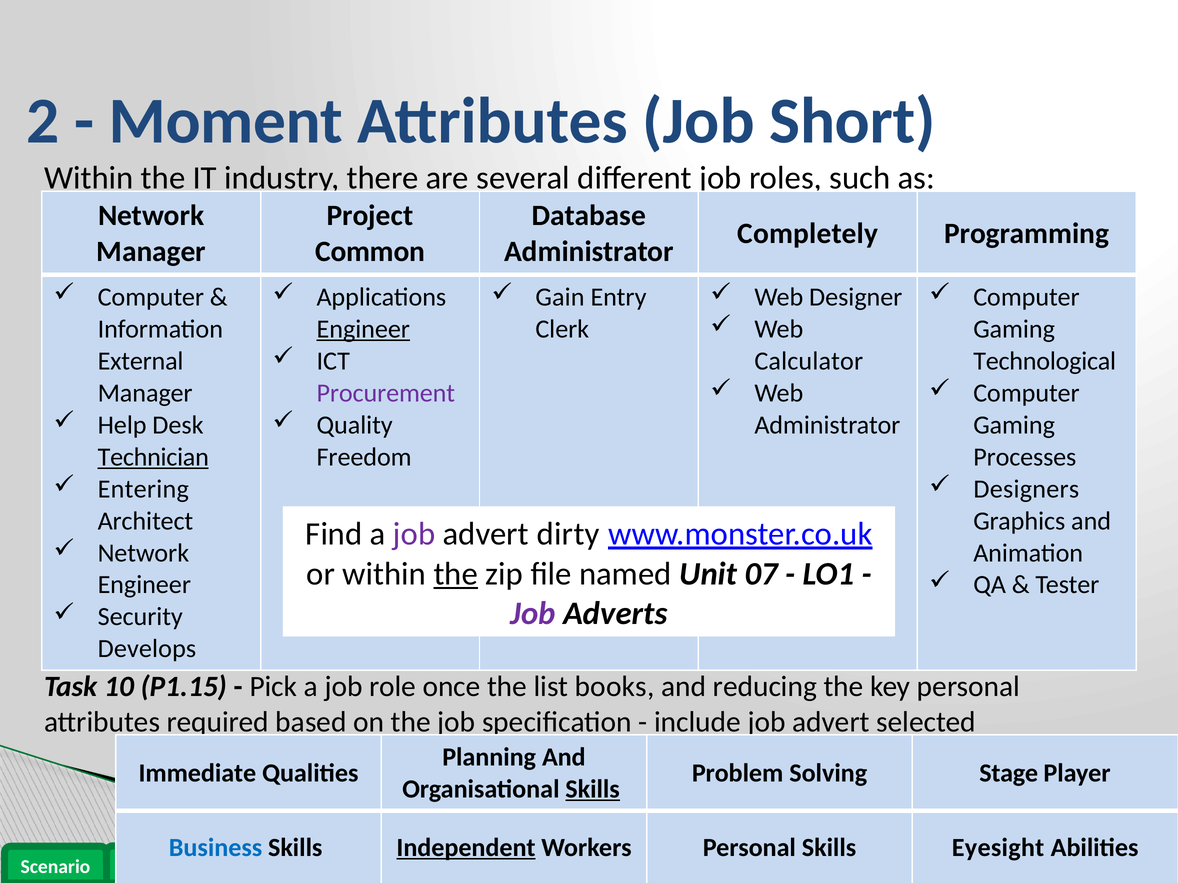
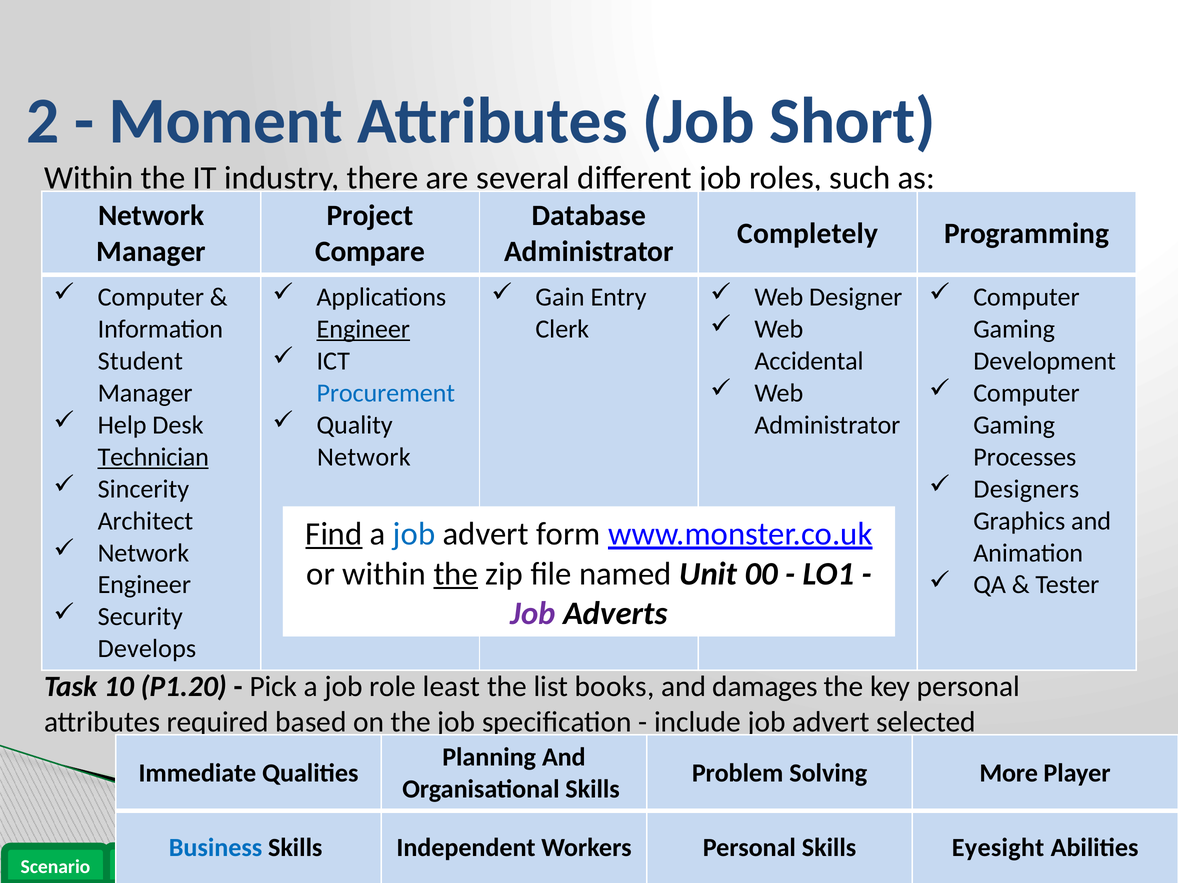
Common: Common -> Compare (370, 251)
External: External -> Student (140, 361)
Calculator: Calculator -> Accidental (809, 361)
Technological: Technological -> Development (1045, 361)
Procurement colour: purple -> blue (386, 393)
Freedom: Freedom -> Network (364, 457)
Entering: Entering -> Sincerity (143, 489)
Find underline: none -> present (334, 534)
job colour: purple -> blue (414, 534)
dirty: dirty -> form (568, 534)
07: 07 -> 00 (761, 574)
P1.15: P1.15 -> P1.20 (184, 687)
once: once -> least (451, 687)
reducing: reducing -> damages (765, 687)
Stage: Stage -> More (1009, 773)
Skills underline: present -> none (593, 789)
Independent underline: present -> none (466, 848)
